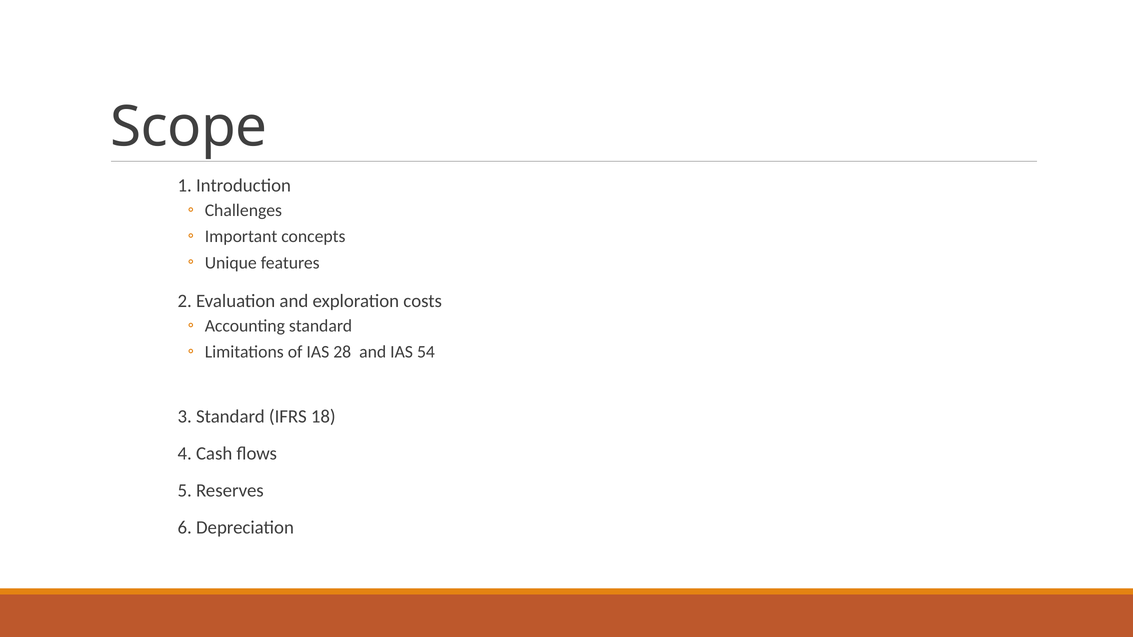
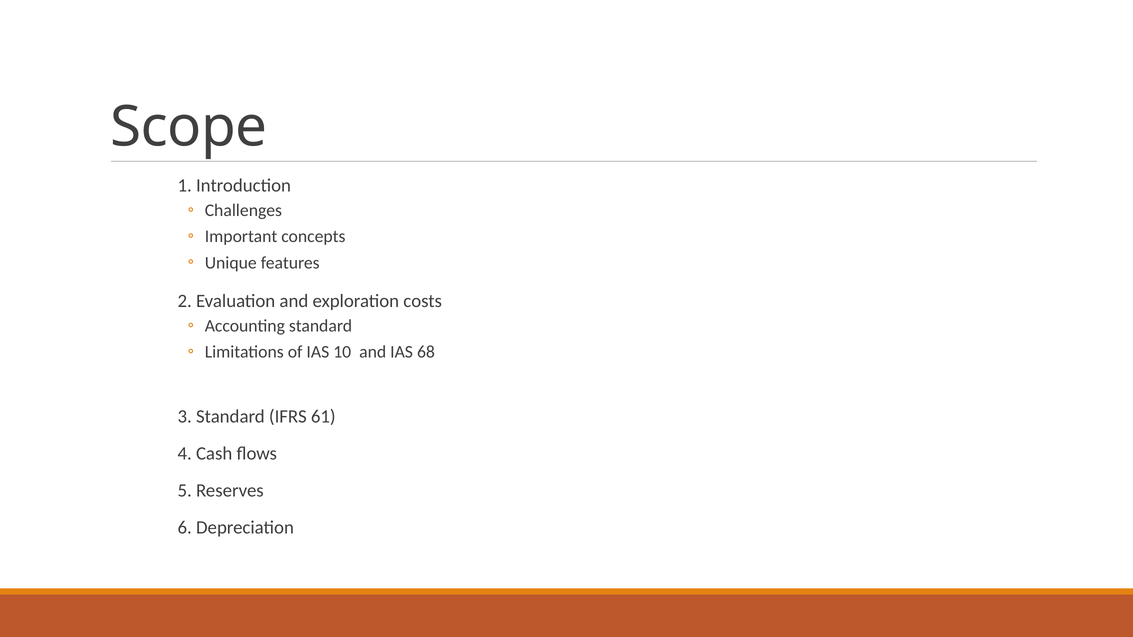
28: 28 -> 10 (342, 352)
54: 54 -> 68 (426, 352)
18: 18 -> 61 (323, 417)
